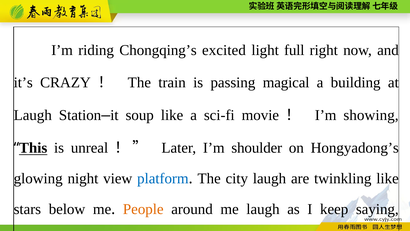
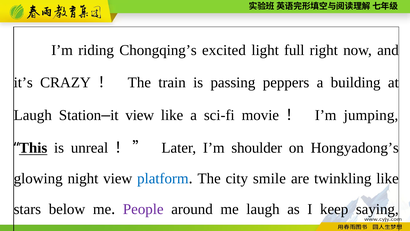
magical: magical -> peppers (286, 83)
Station—it soup: soup -> view (140, 115)
showing: showing -> jumping (371, 115)
city laugh: laugh -> smile (269, 178)
People colour: orange -> purple (143, 209)
